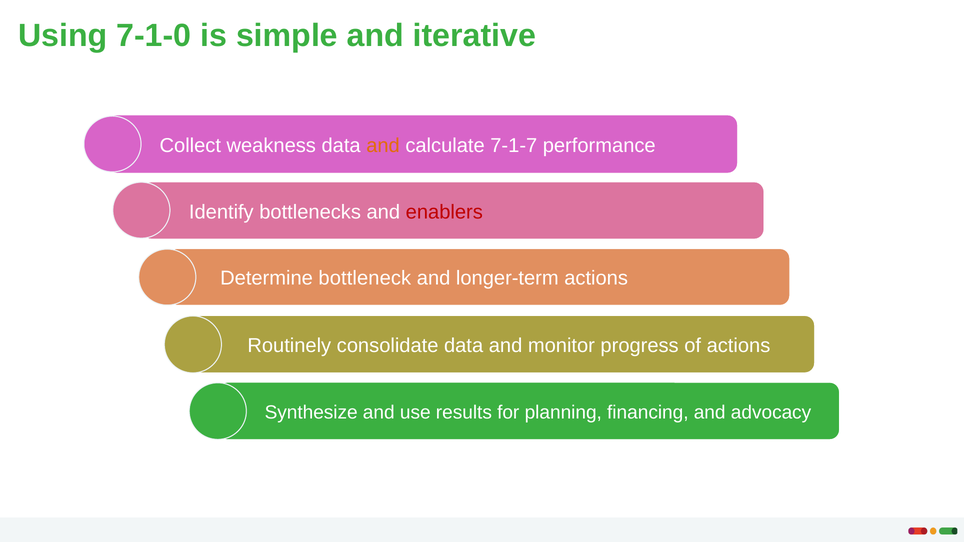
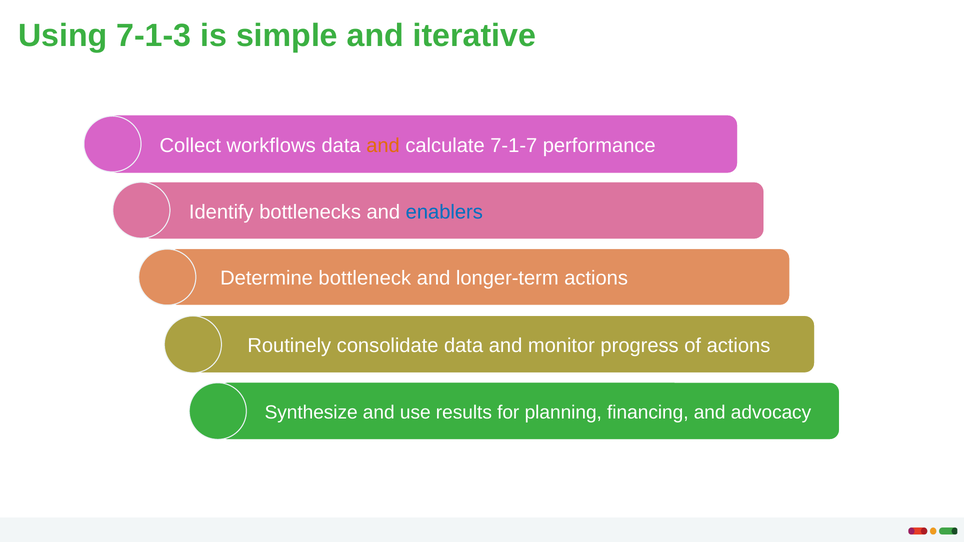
7-1-0: 7-1-0 -> 7-1-3 (154, 36)
weakness: weakness -> workflows (271, 146)
enablers colour: red -> blue (444, 212)
